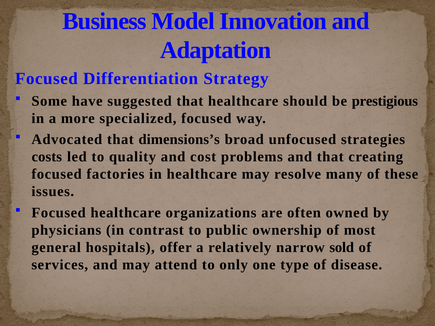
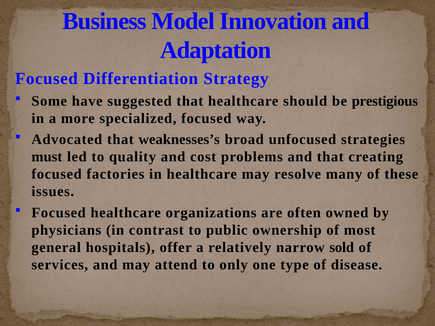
dimensions’s: dimensions’s -> weaknesses’s (179, 139)
costs: costs -> must (47, 157)
